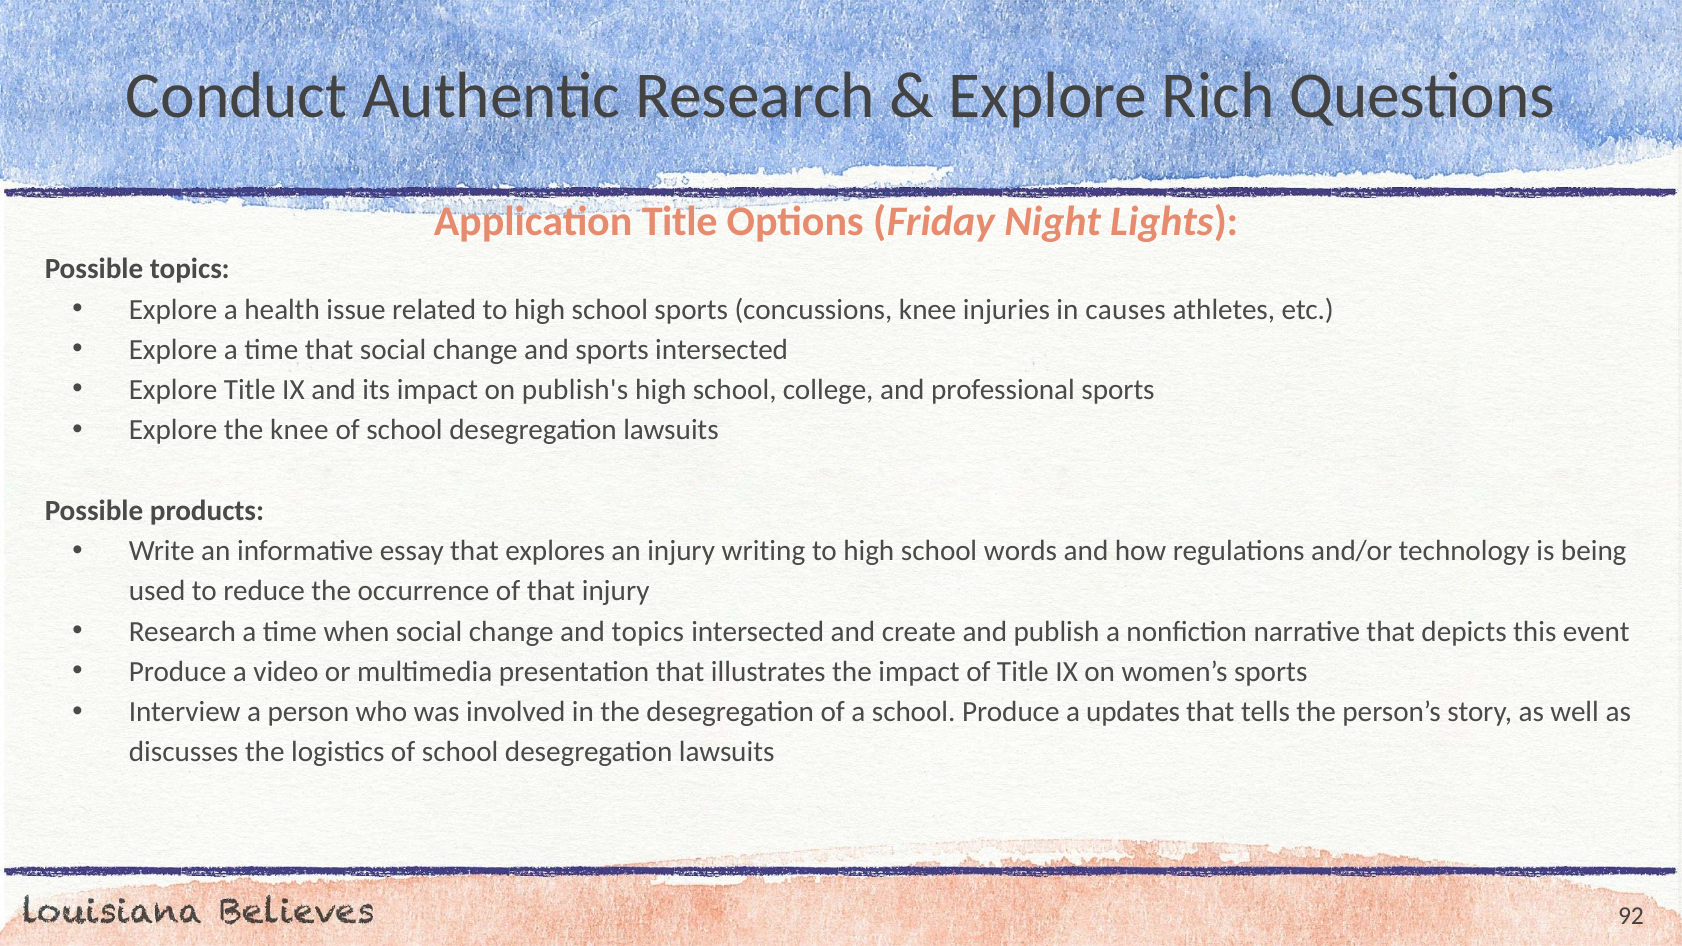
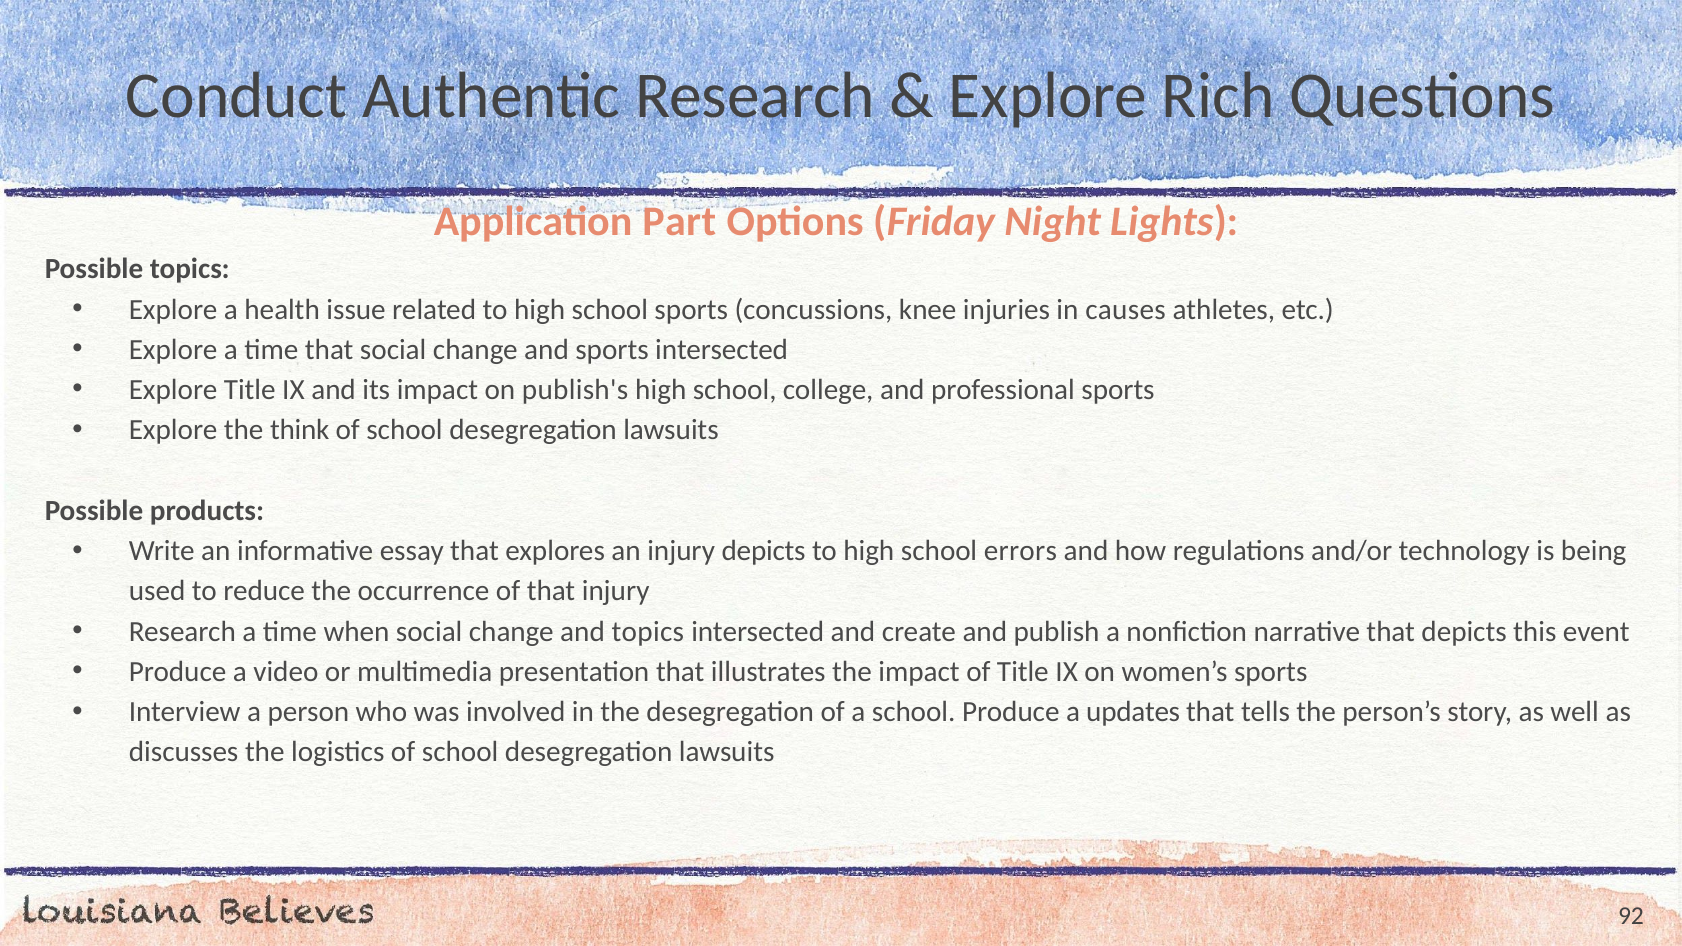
Application Title: Title -> Part (679, 222)
the knee: knee -> think (300, 430)
injury writing: writing -> depicts (764, 551)
words: words -> errors (1020, 551)
